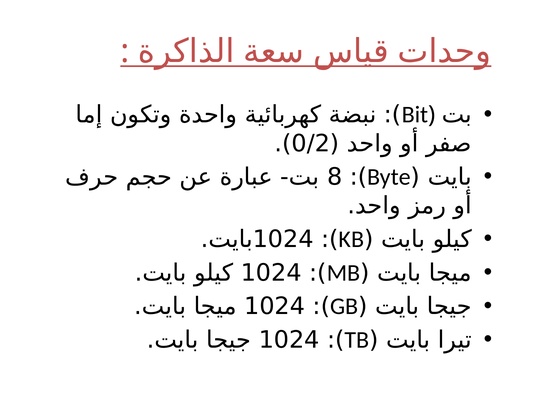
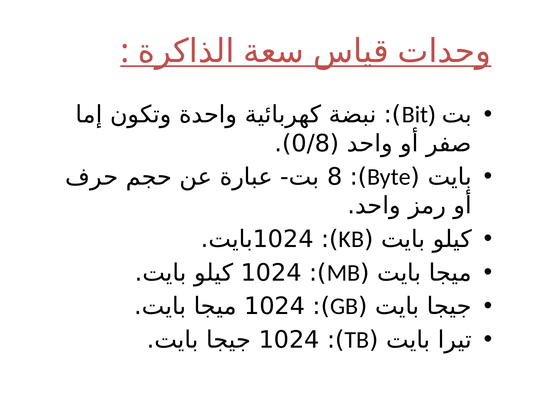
0/2: 0/2 -> 0/8 (311, 144)
